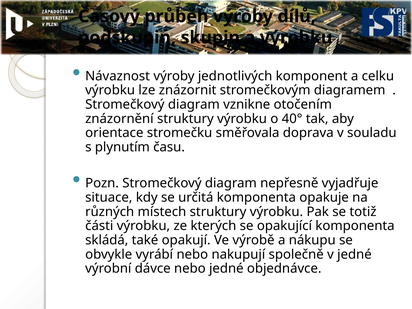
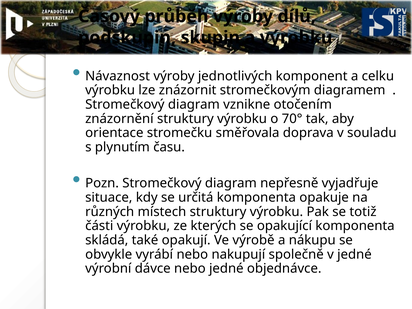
40°: 40° -> 70° (292, 119)
